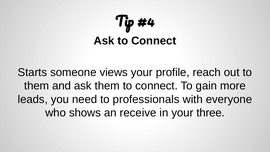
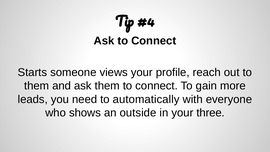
professionals: professionals -> automatically (146, 99)
receive: receive -> outside (138, 113)
